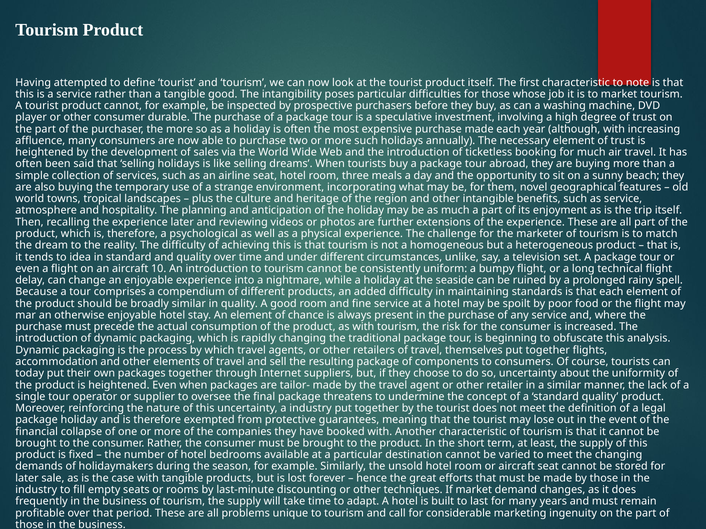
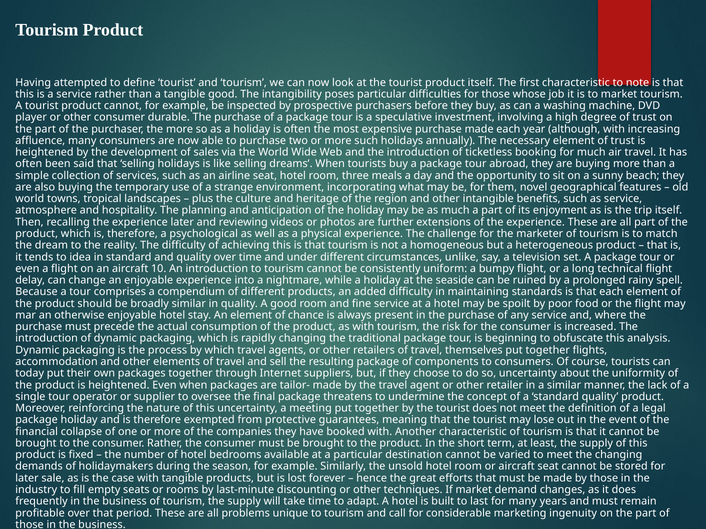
a industry: industry -> meeting (311, 409)
